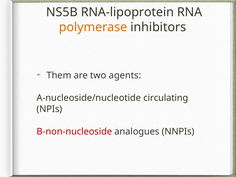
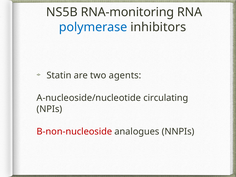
RNA-lipoprotein: RNA-lipoprotein -> RNA-monitoring (127, 12)
polymerase colour: orange -> blue (93, 27)
Them: Them -> Statin (59, 75)
